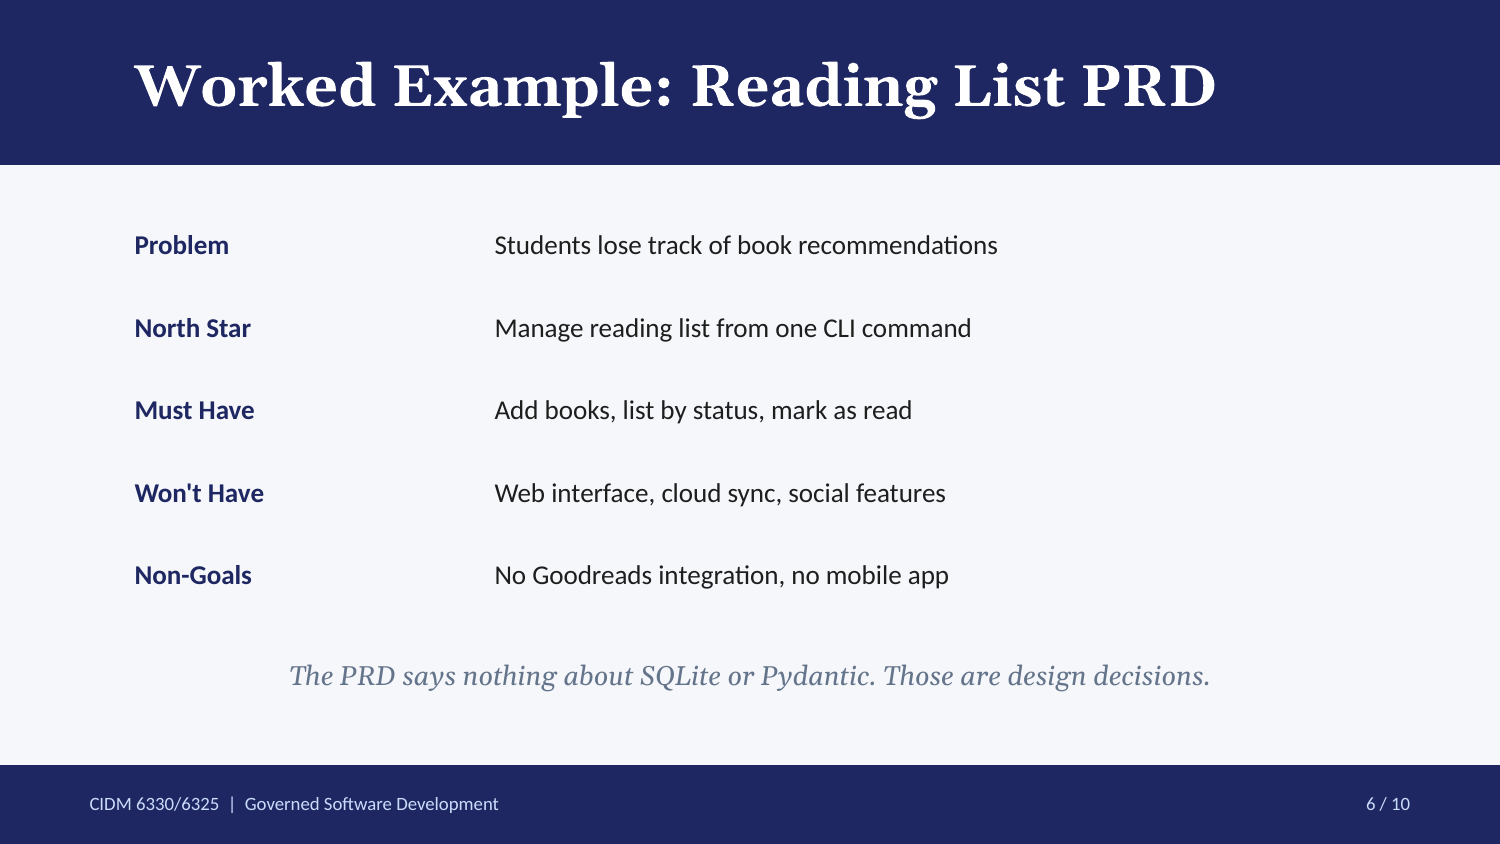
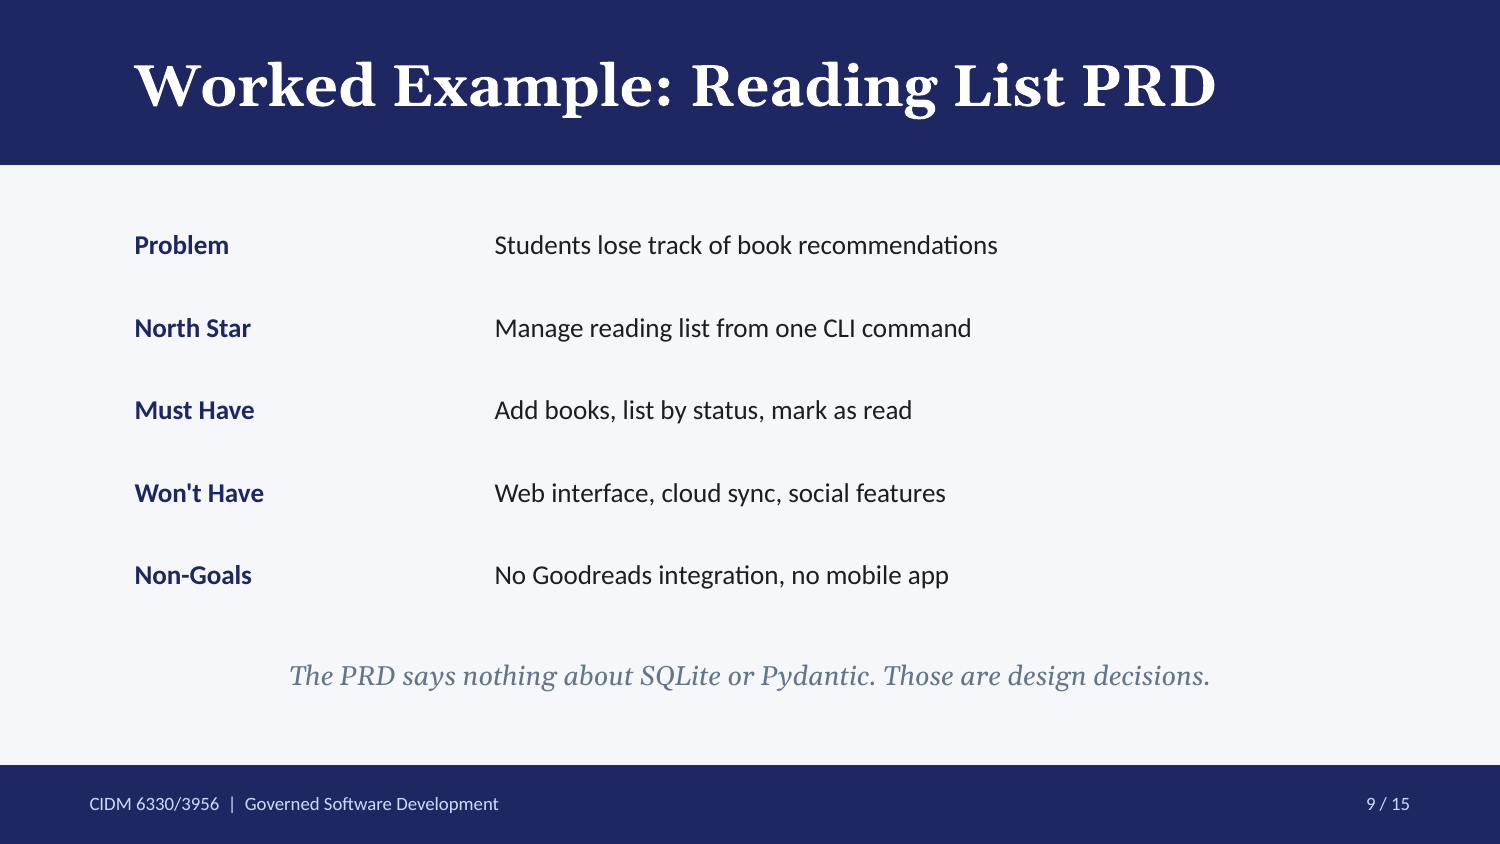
6330/6325: 6330/6325 -> 6330/3956 (178, 804)
6: 6 -> 9 (1371, 804)
10: 10 -> 15 (1401, 804)
